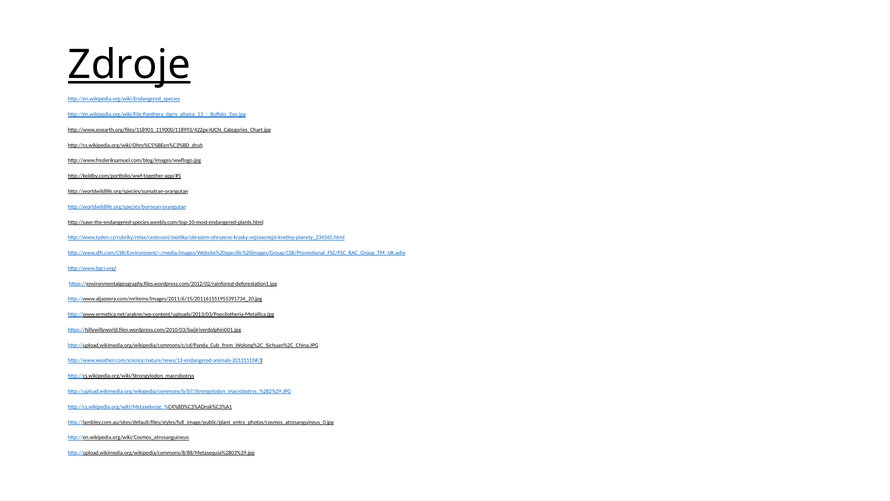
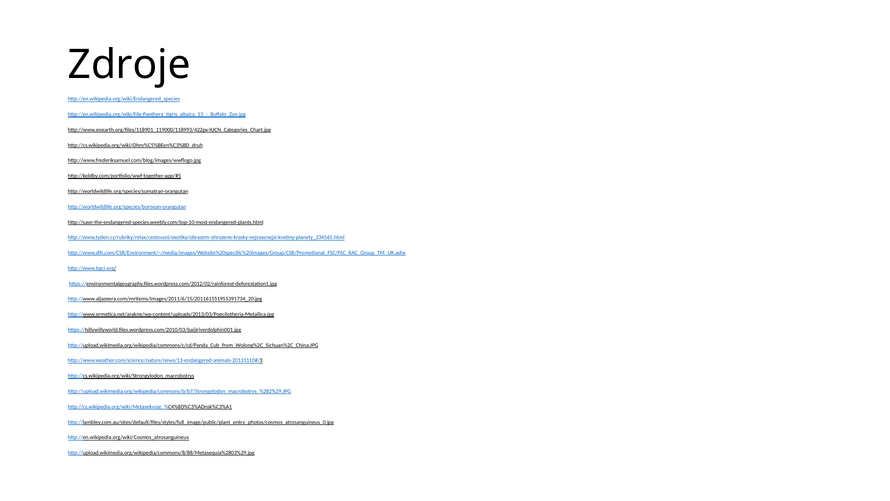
Zdroje underline: present -> none (129, 65)
